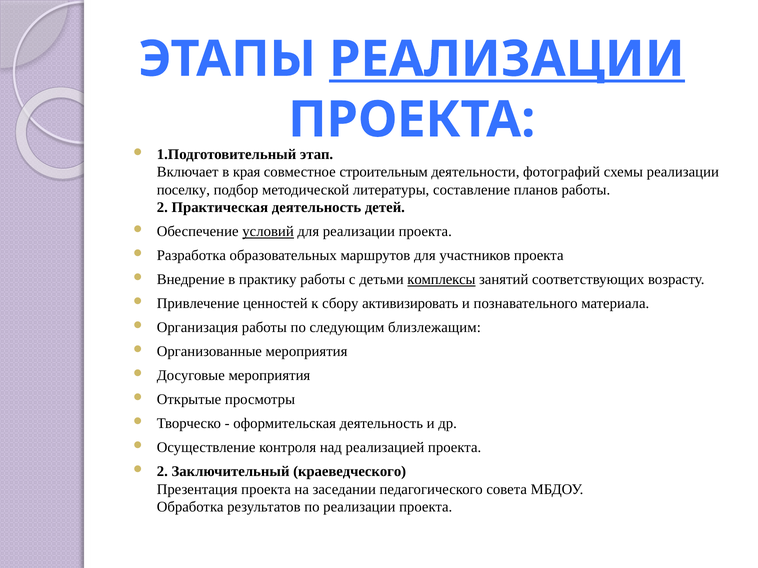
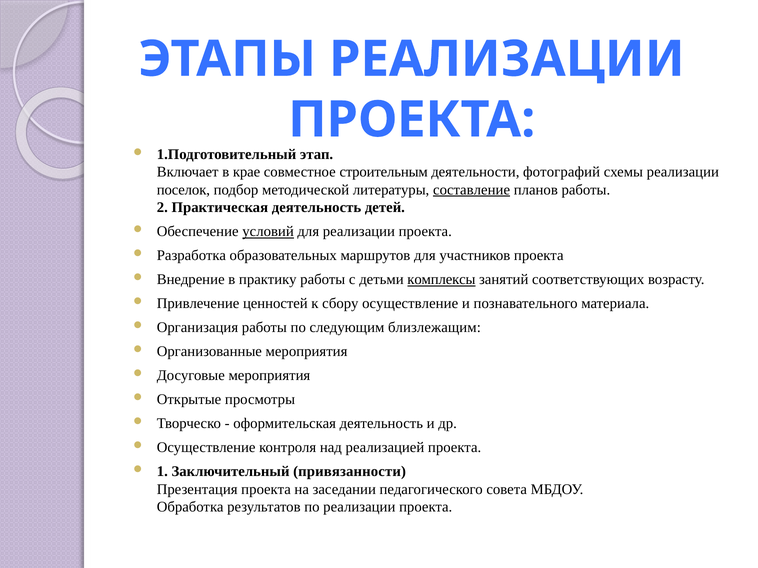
РЕАЛИЗАЦИИ underline: present -> none (507, 59)
края: края -> крае (247, 172)
поселку: поселку -> поселок (183, 190)
составление underline: none -> present (472, 190)
сбору активизировать: активизировать -> осуществление (410, 304)
2: 2 -> 1 (162, 472)
краеведческого: краеведческого -> привязанности (350, 472)
